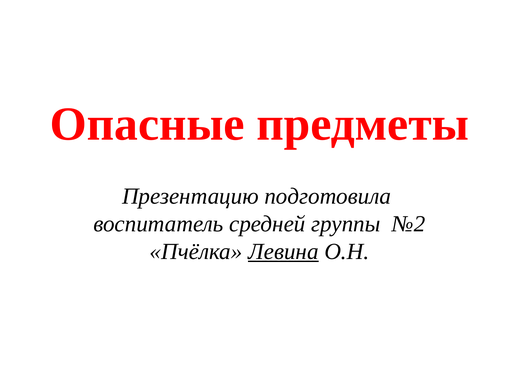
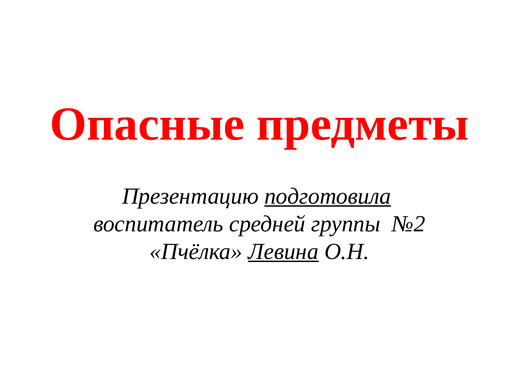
подготовила underline: none -> present (328, 196)
